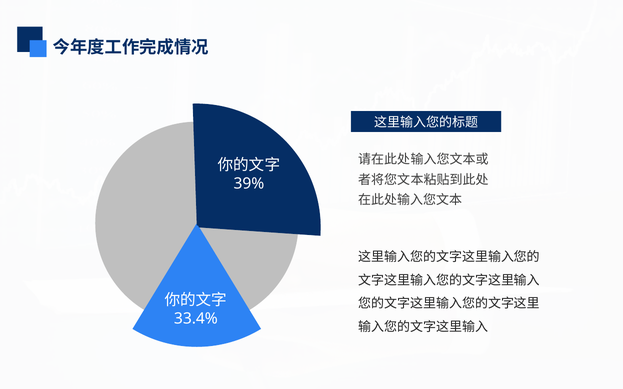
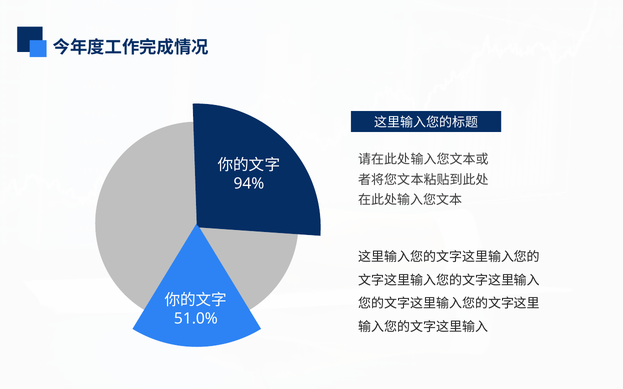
39%: 39% -> 94% (249, 184)
33.4%: 33.4% -> 51.0% (196, 319)
